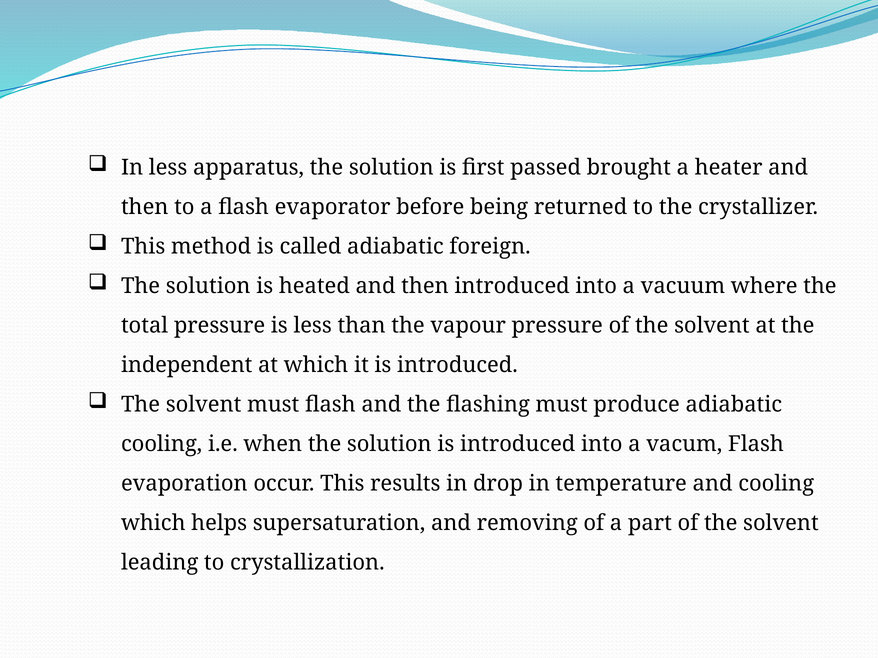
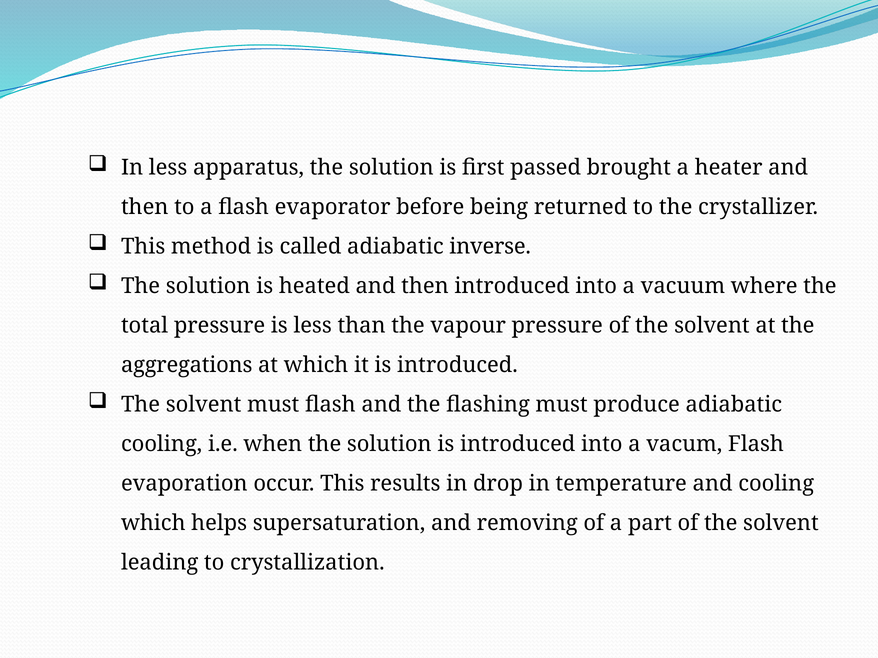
foreign: foreign -> inverse (490, 247)
independent: independent -> aggregations (187, 365)
